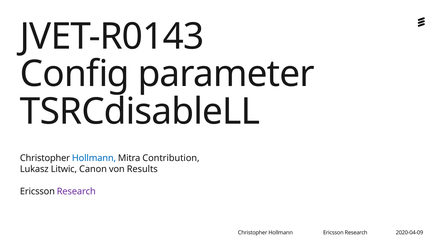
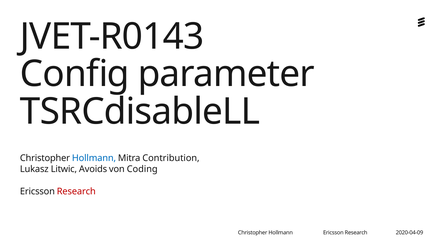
Canon: Canon -> Avoids (93, 169)
Results: Results -> Coding (142, 169)
Research colour: purple -> red (76, 191)
